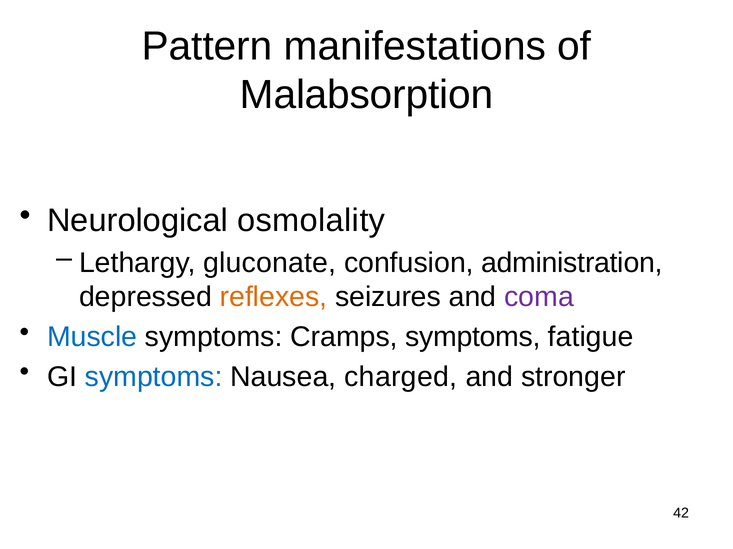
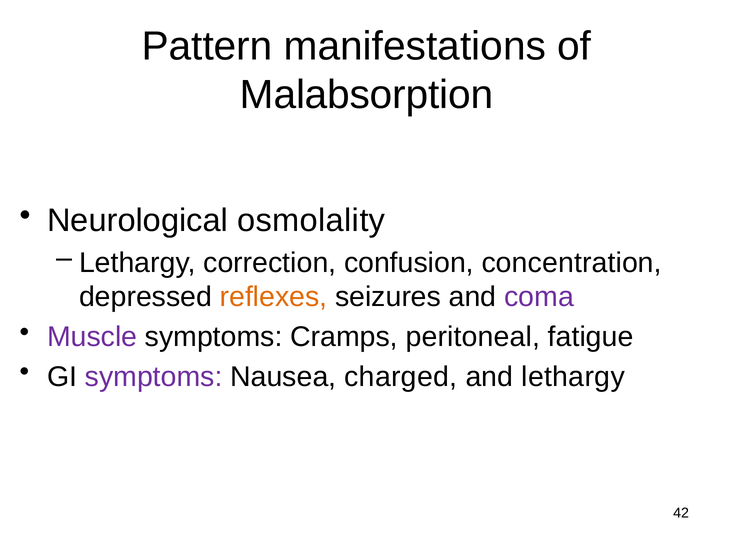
gluconate: gluconate -> correction (270, 263)
administration: administration -> concentration (572, 263)
Muscle colour: blue -> purple (92, 337)
Cramps symptoms: symptoms -> peritoneal (473, 337)
symptoms colour: blue -> purple (154, 377)
and stronger: stronger -> lethargy (573, 377)
